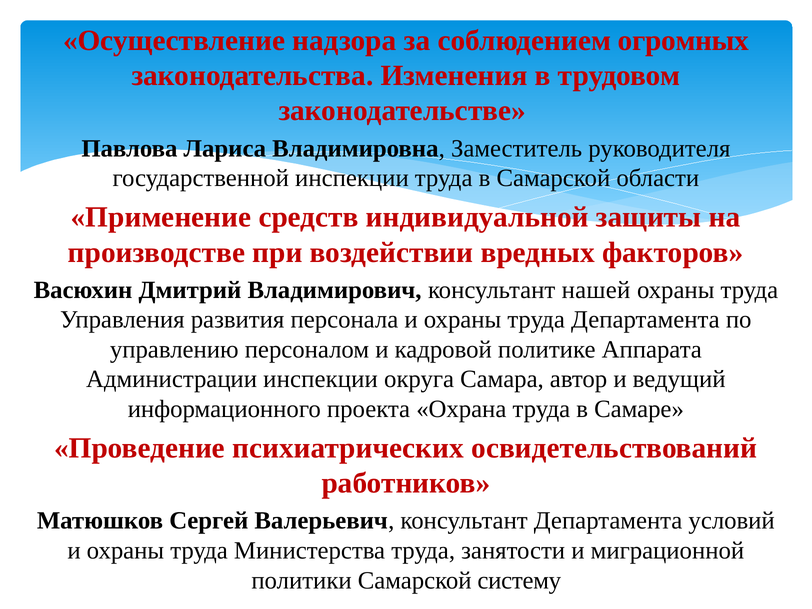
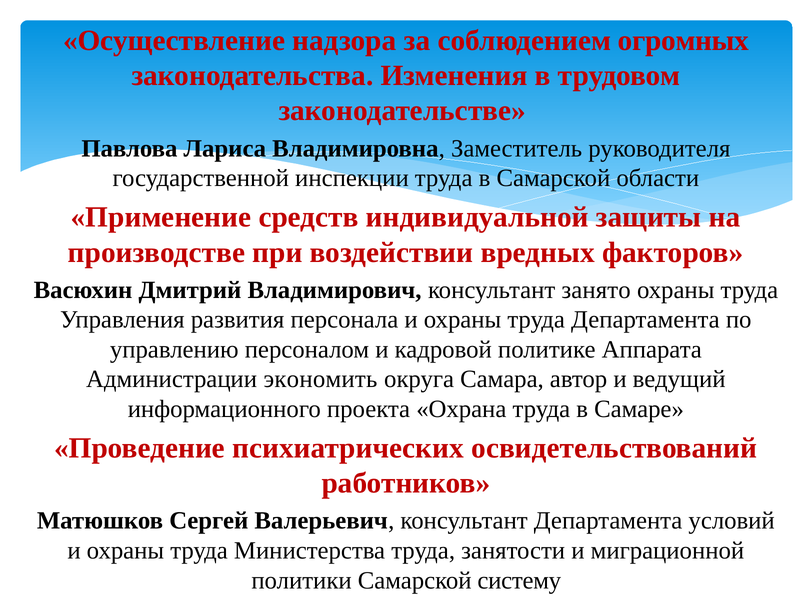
нашей: нашей -> занято (596, 290)
Администрации инспекции: инспекции -> экономить (320, 379)
